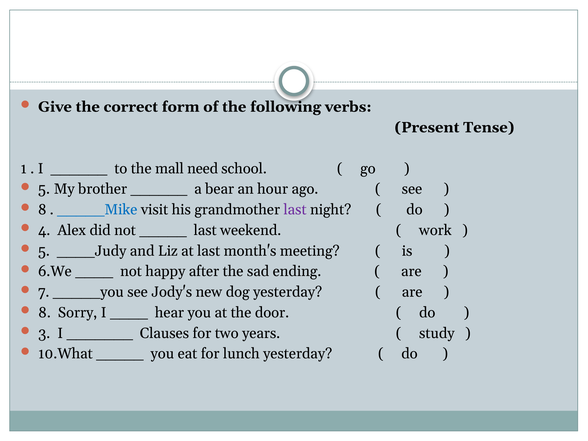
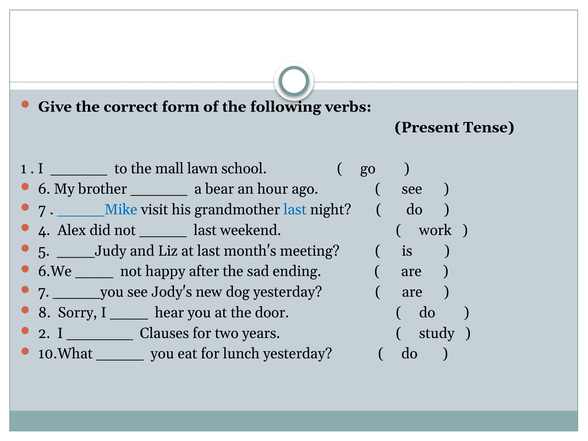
need: need -> lawn (203, 169)
5: 5 -> 6 (44, 189)
8: 8 -> 7 (42, 210)
last colour: purple -> blue (295, 210)
3: 3 -> 2 (44, 333)
